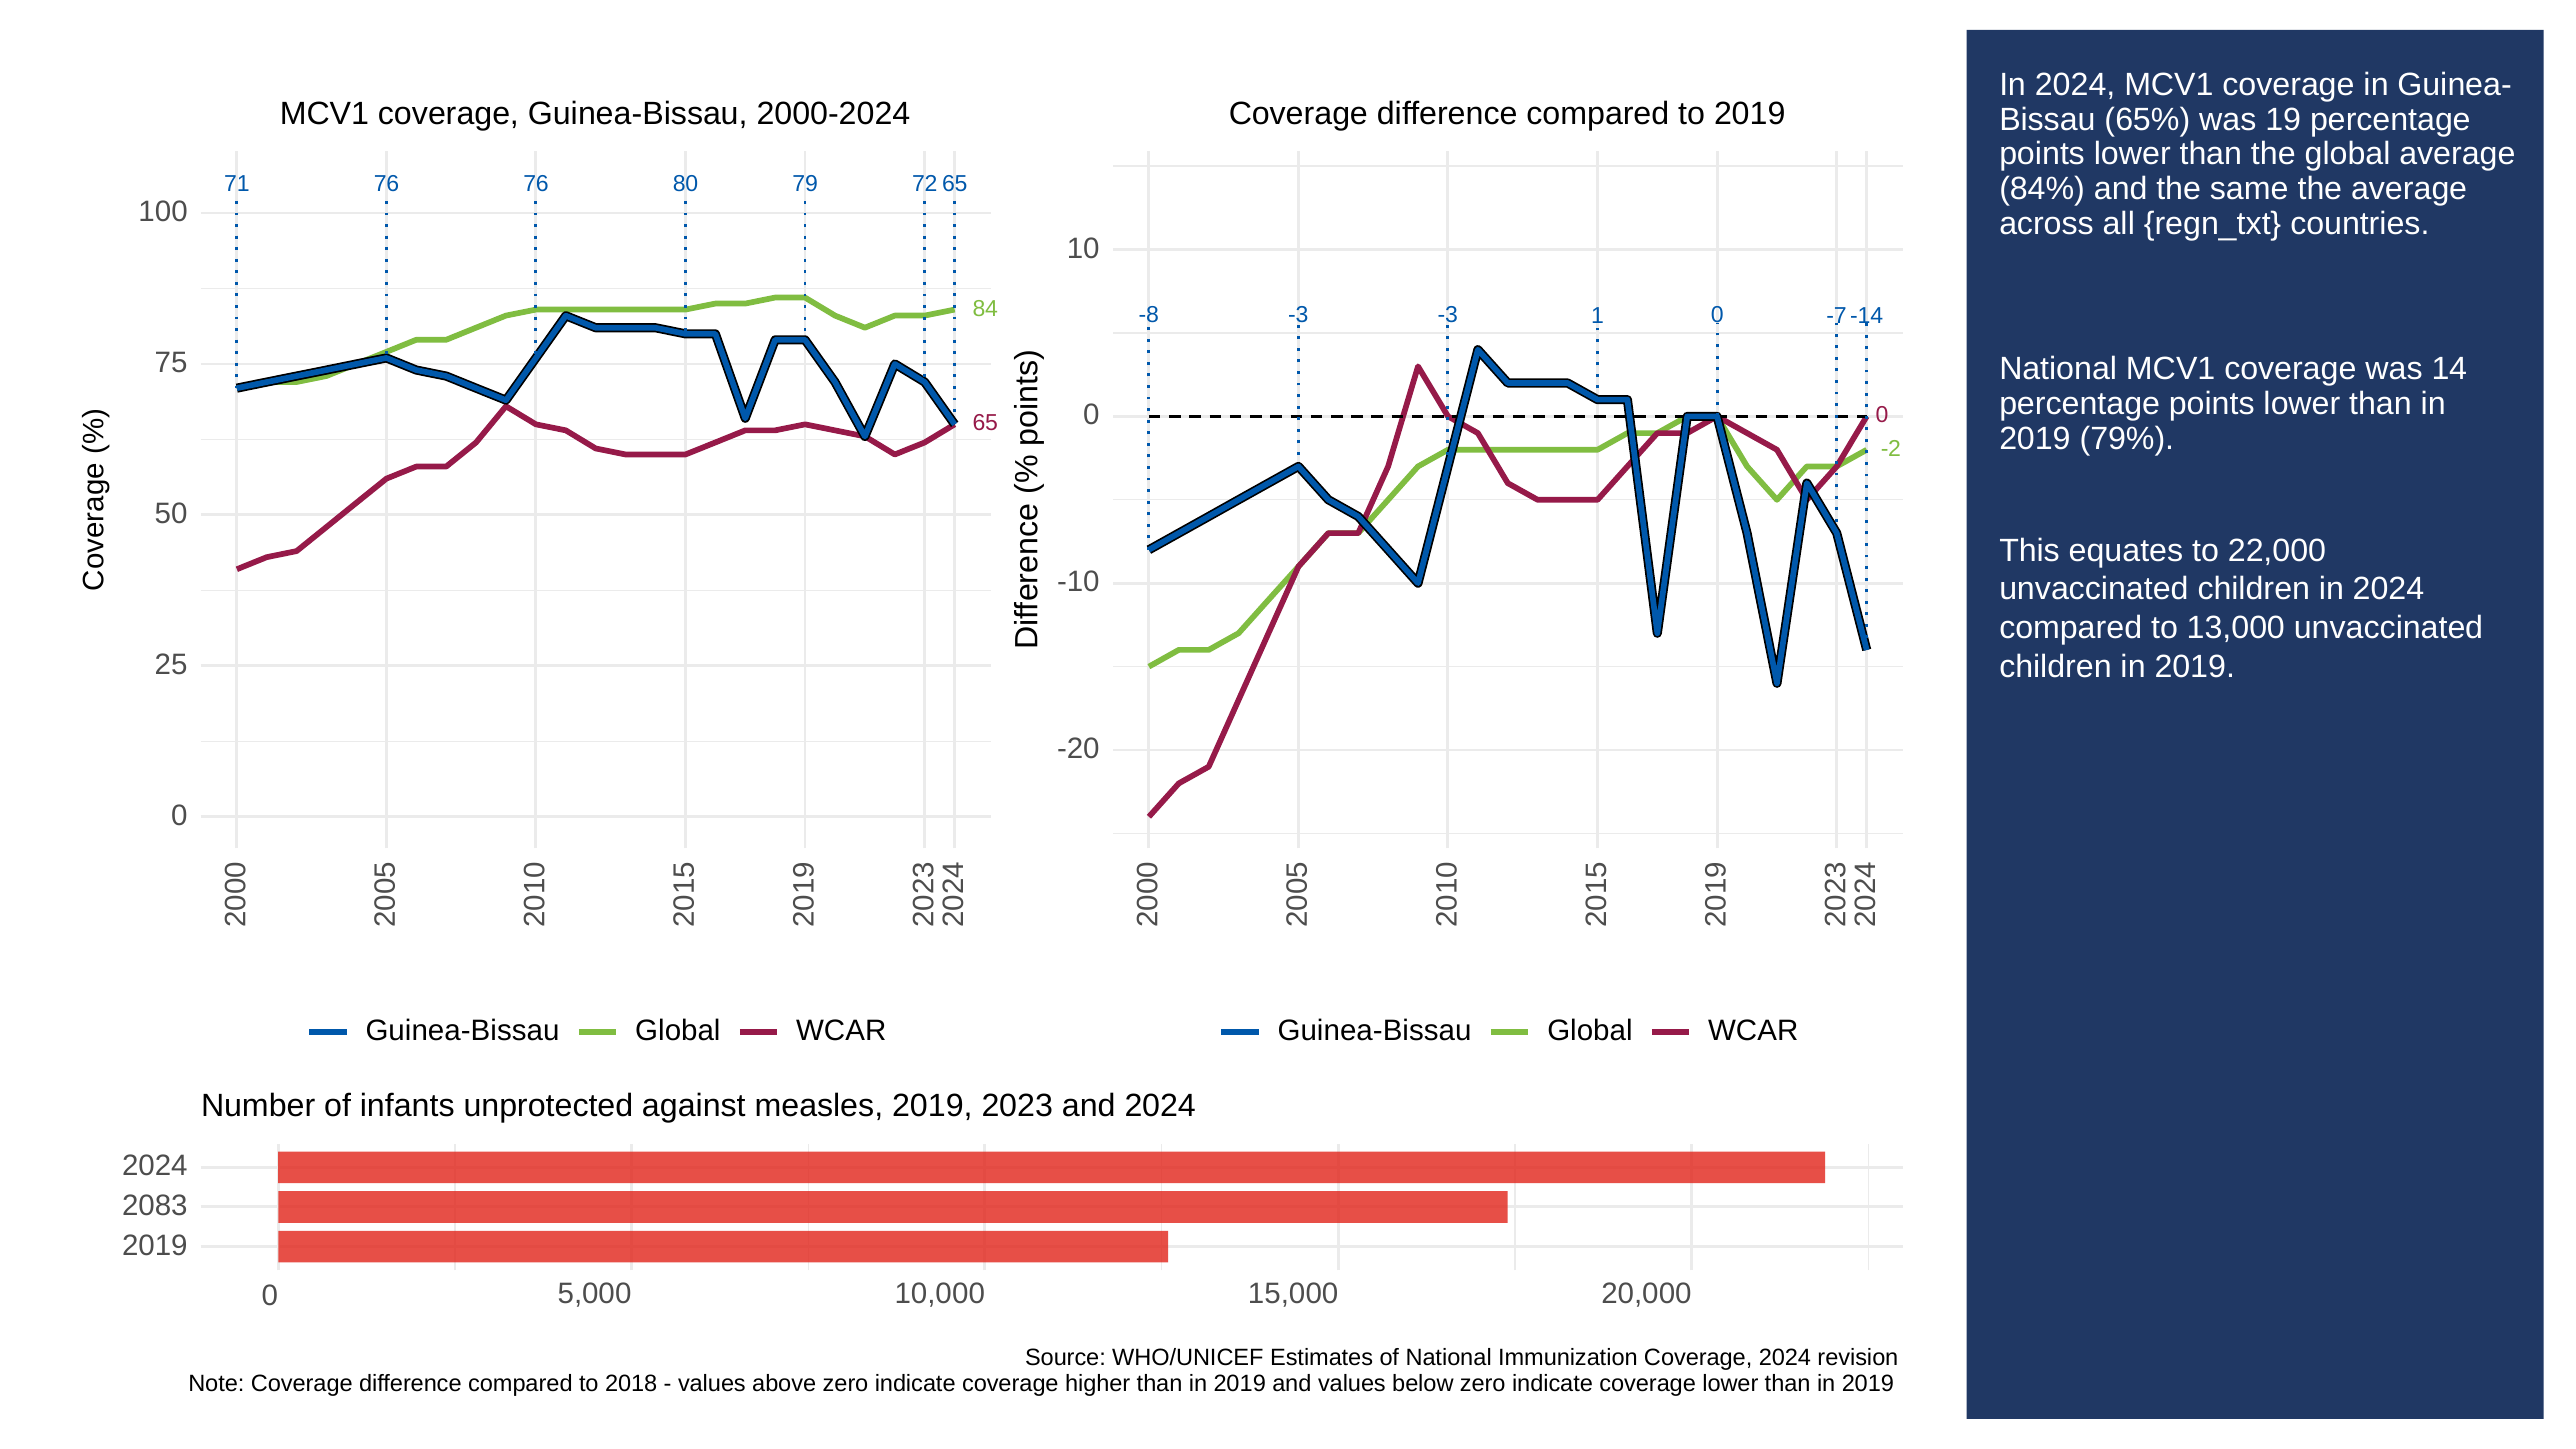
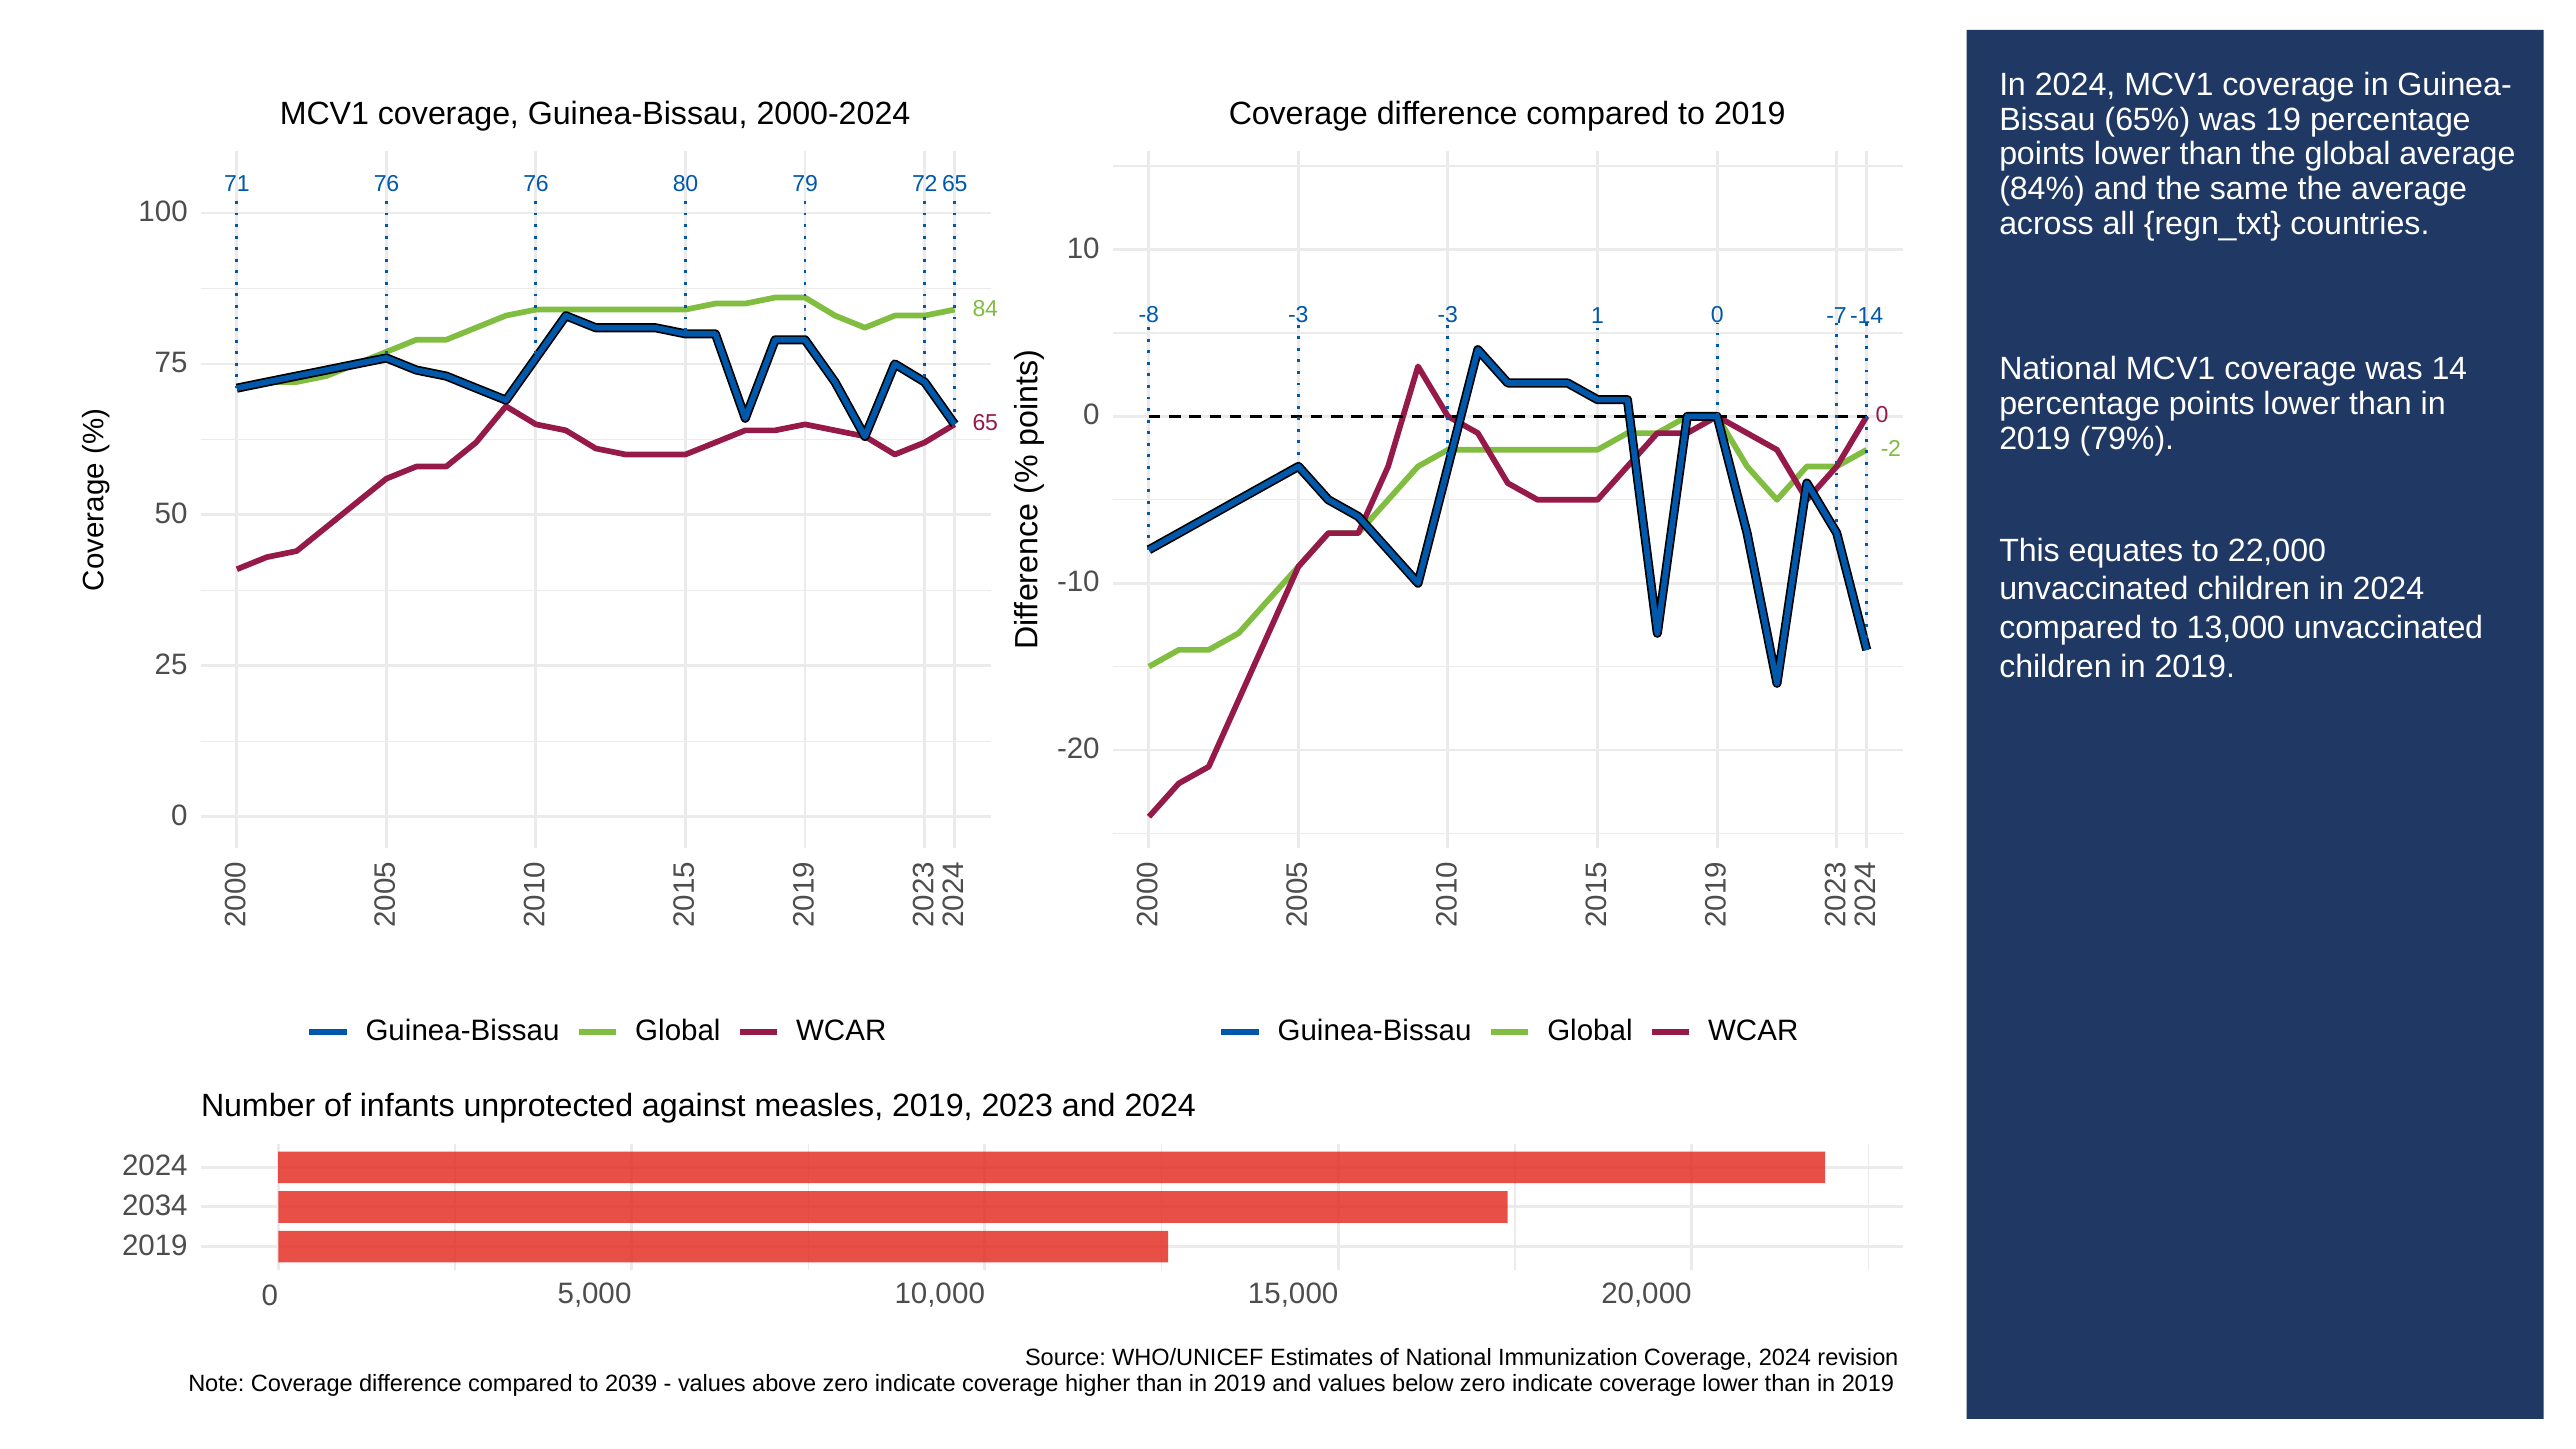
2083: 2083 -> 2034 (155, 1206)
2018: 2018 -> 2039 (631, 1383)
